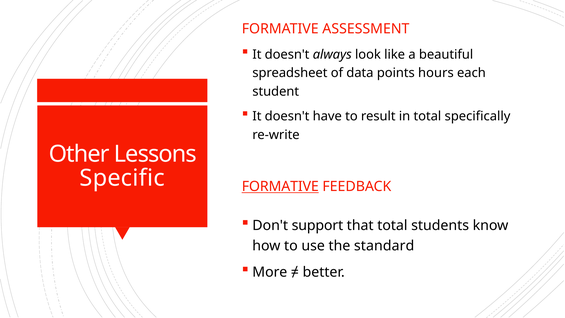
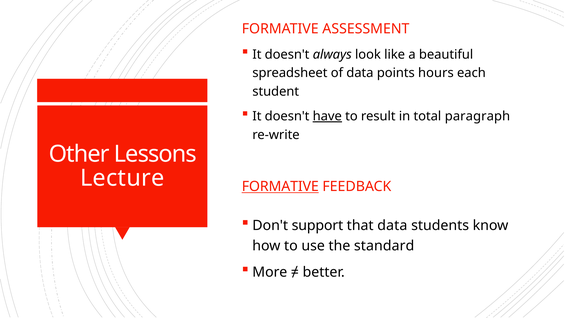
have underline: none -> present (327, 116)
specifically: specifically -> paragraph (477, 116)
Specific: Specific -> Lecture (122, 178)
that total: total -> data (392, 225)
